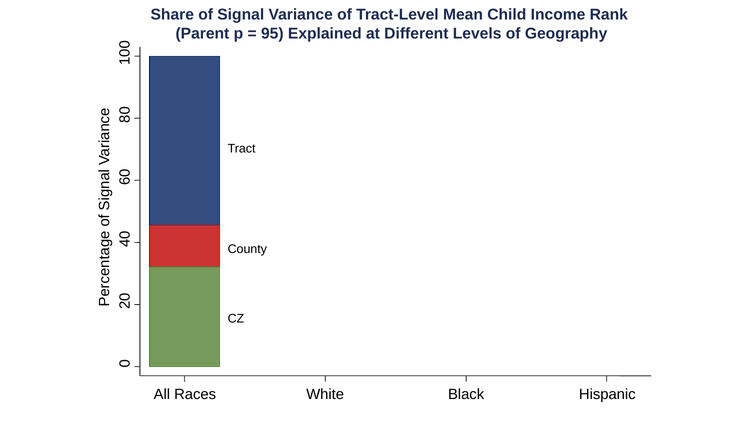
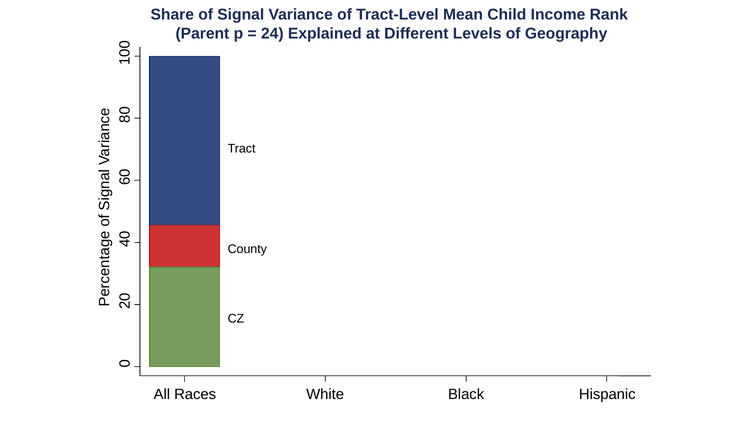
95: 95 -> 24 (272, 34)
